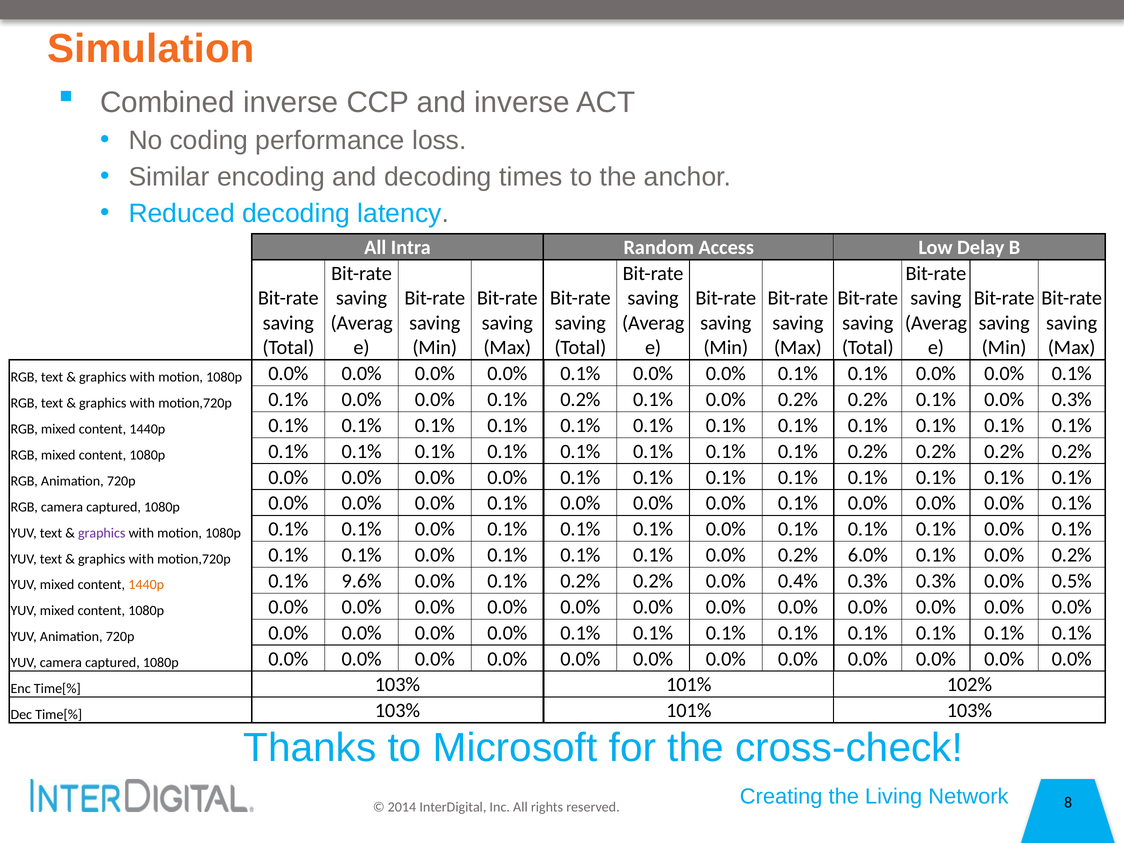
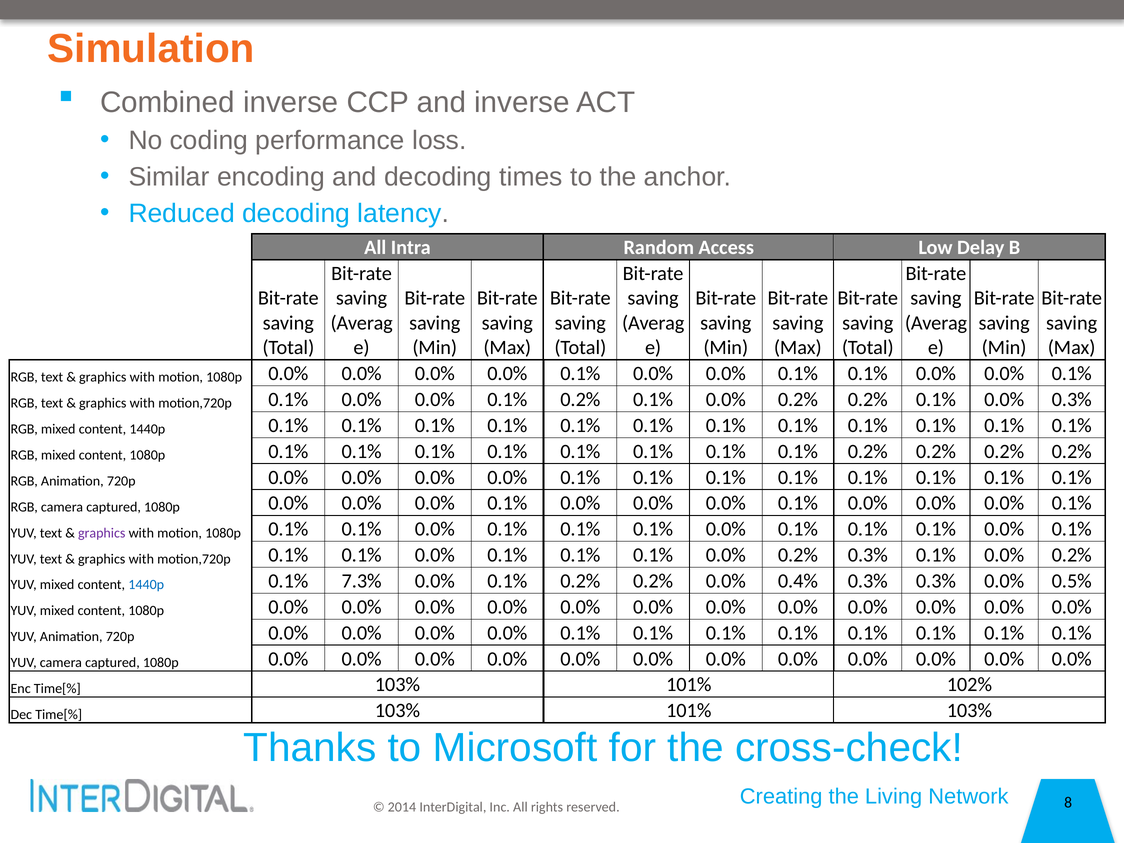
6.0%: 6.0% -> 0.3% (868, 555)
1440p colour: orange -> blue (146, 585)
9.6%: 9.6% -> 7.3% (362, 581)
